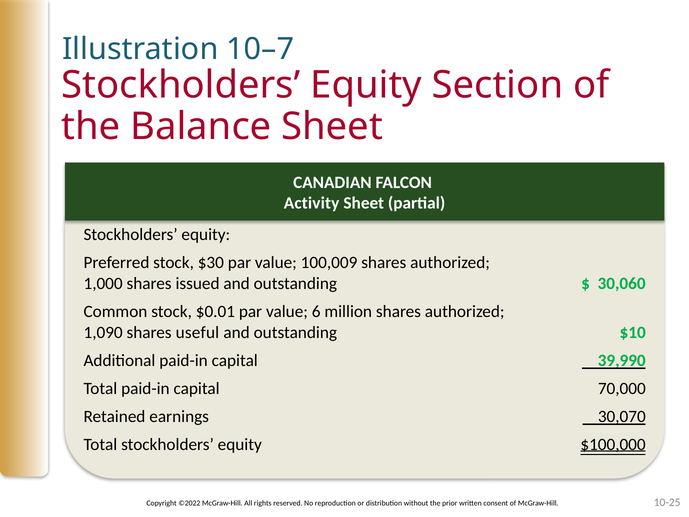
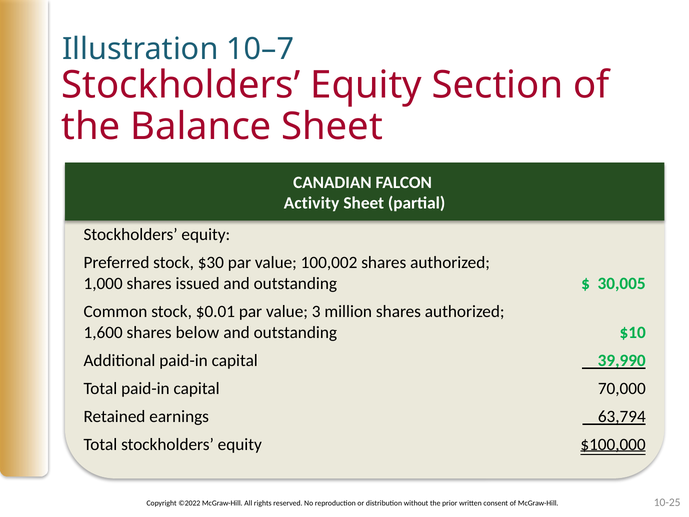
100,009: 100,009 -> 100,002 (329, 263)
30,060: 30,060 -> 30,005 (622, 284)
6: 6 -> 3 (316, 312)
1,090: 1,090 -> 1,600 (103, 333)
useful: useful -> below (197, 333)
30,070: 30,070 -> 63,794 (622, 416)
